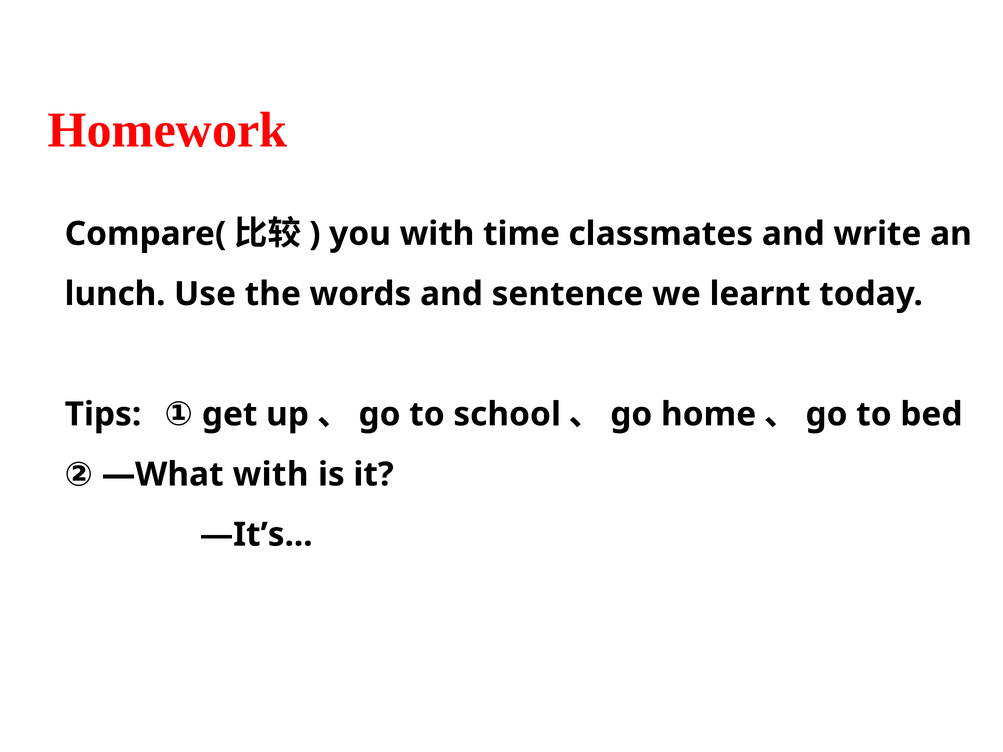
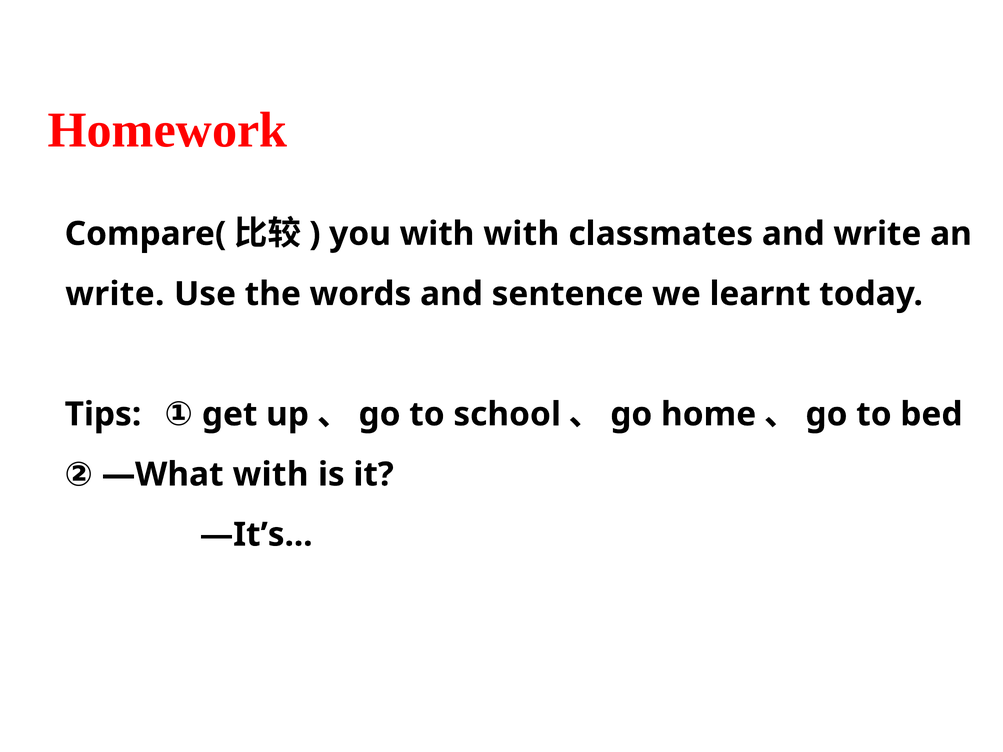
with time: time -> with (521, 234)
lunch: lunch -> write (115, 294)
